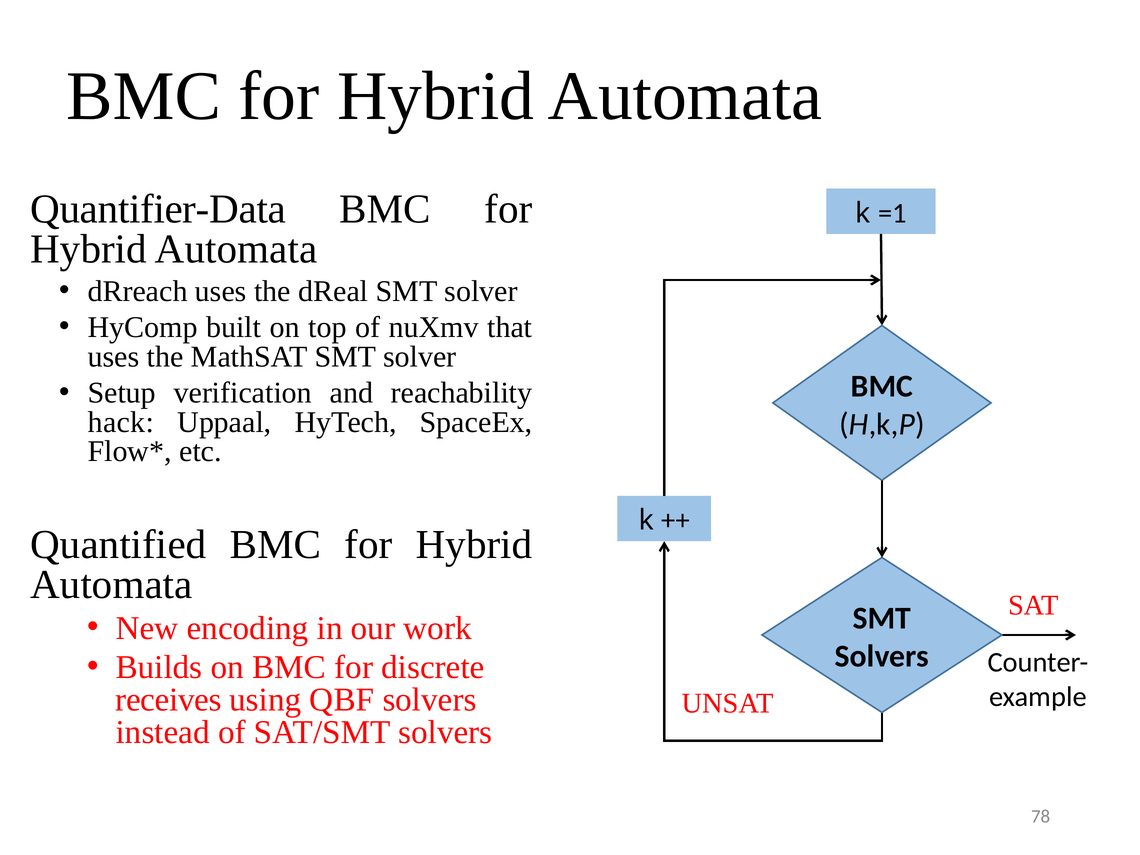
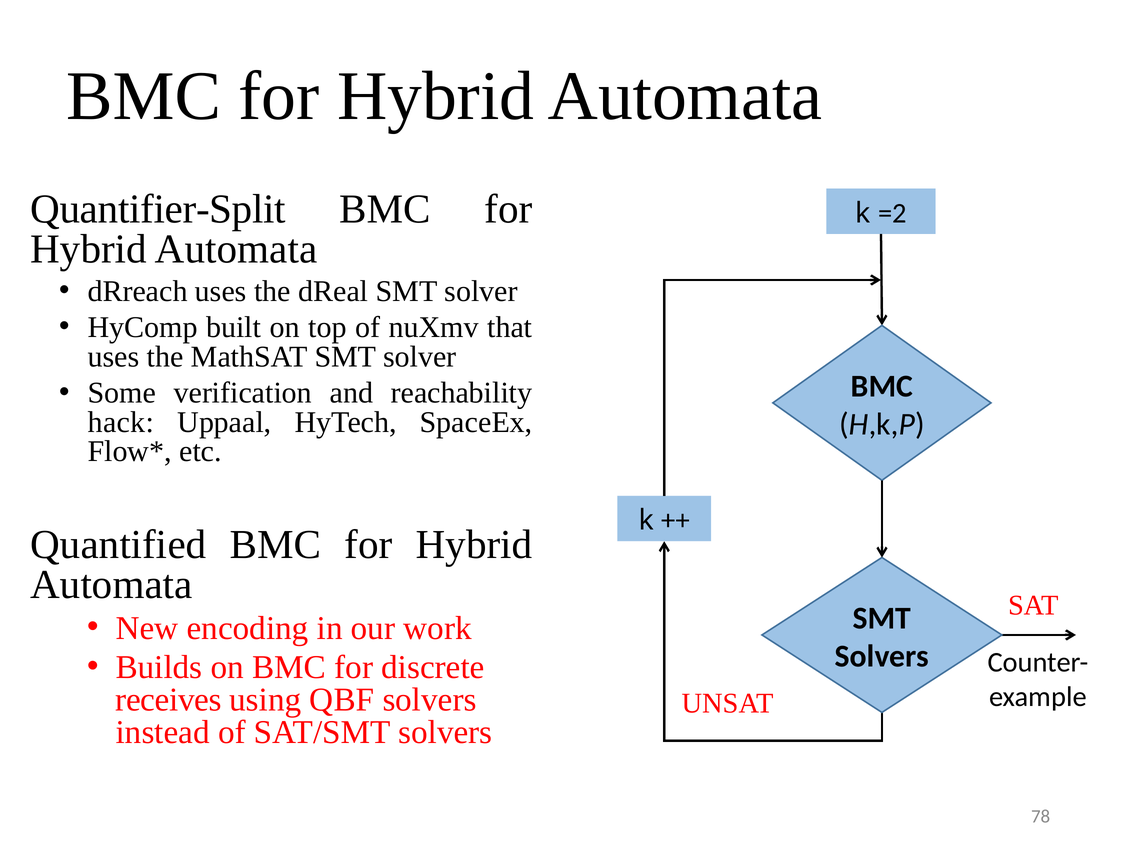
Quantifier-Data: Quantifier-Data -> Quantifier-Split (158, 209)
=1: =1 -> =2 (892, 213)
Setup: Setup -> Some (122, 393)
